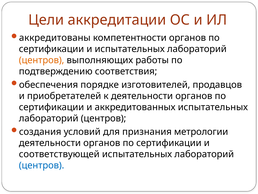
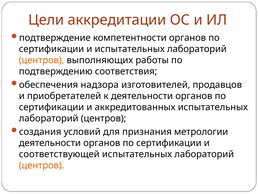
аккредитованы: аккредитованы -> подтверждение (55, 38)
порядке: порядке -> надзора (100, 85)
центров colour: blue -> orange (42, 165)
